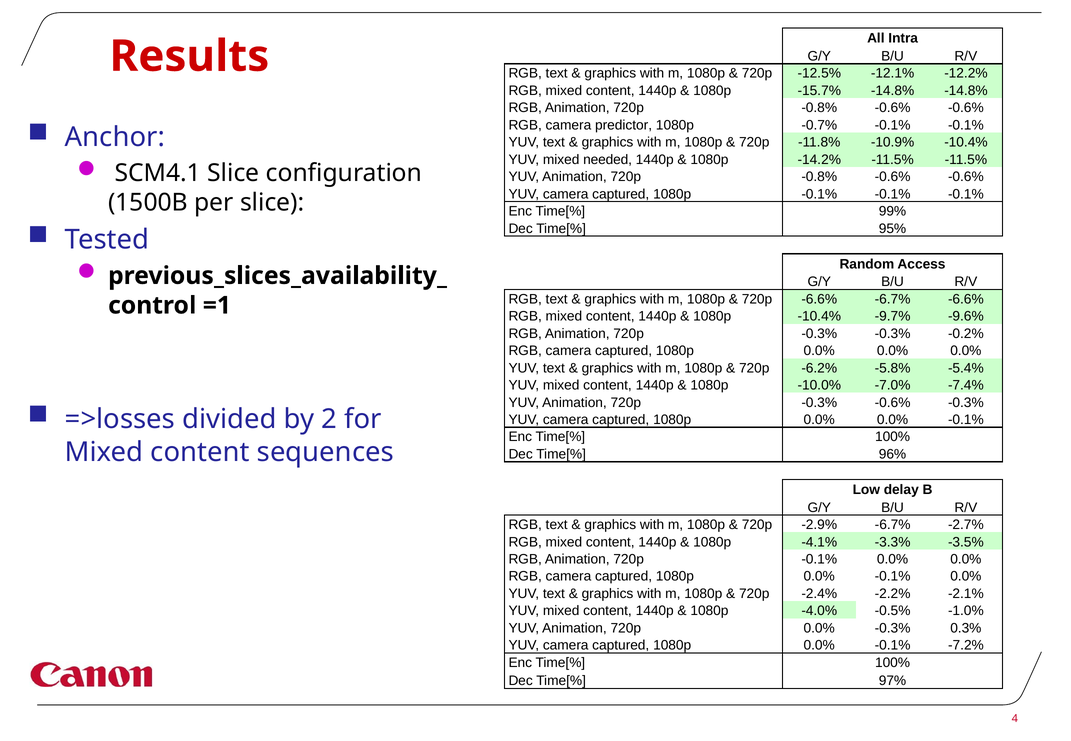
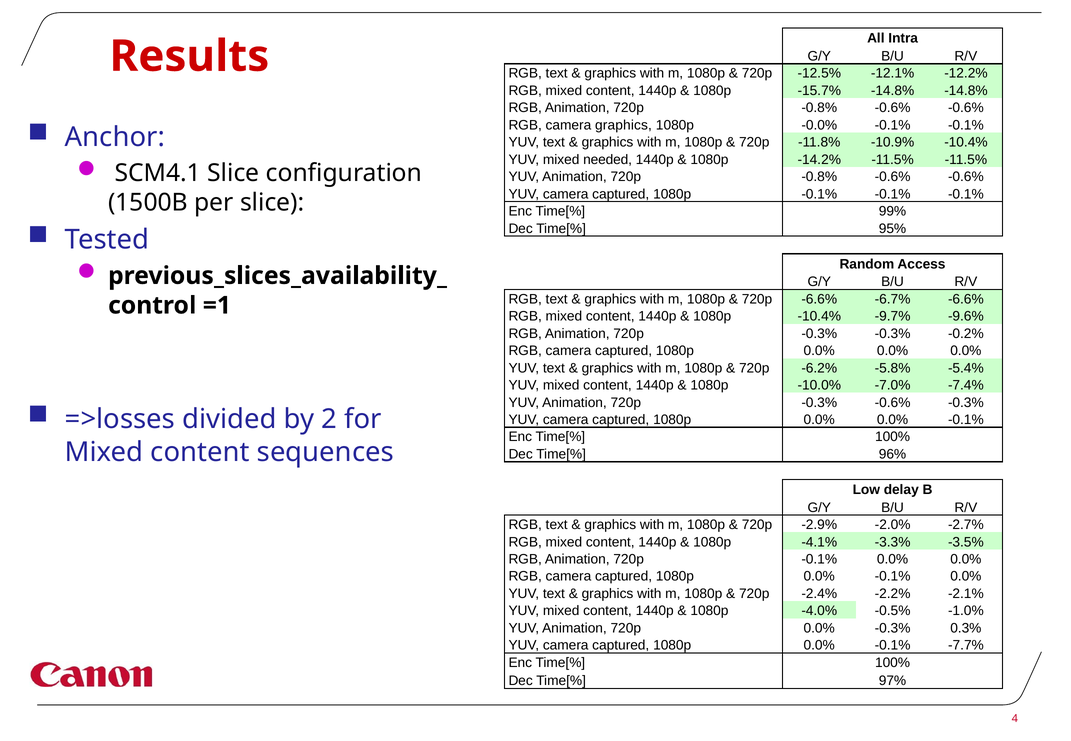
camera predictor: predictor -> graphics (623, 125)
-0.7%: -0.7% -> -0.0% (819, 125)
-2.9% -6.7%: -6.7% -> -2.0% (893, 525)
-7.2%: -7.2% -> -7.7% (966, 646)
